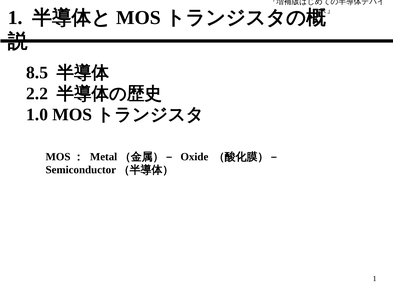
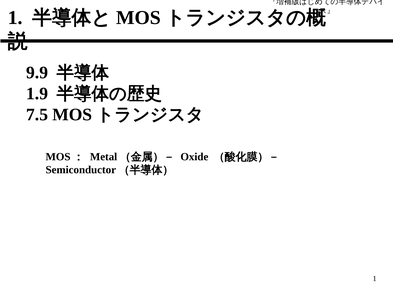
8.5: 8.5 -> 9.9 (37, 73)
2.2: 2.2 -> 1.9 (37, 94)
1.0: 1.0 -> 7.5 (37, 114)
